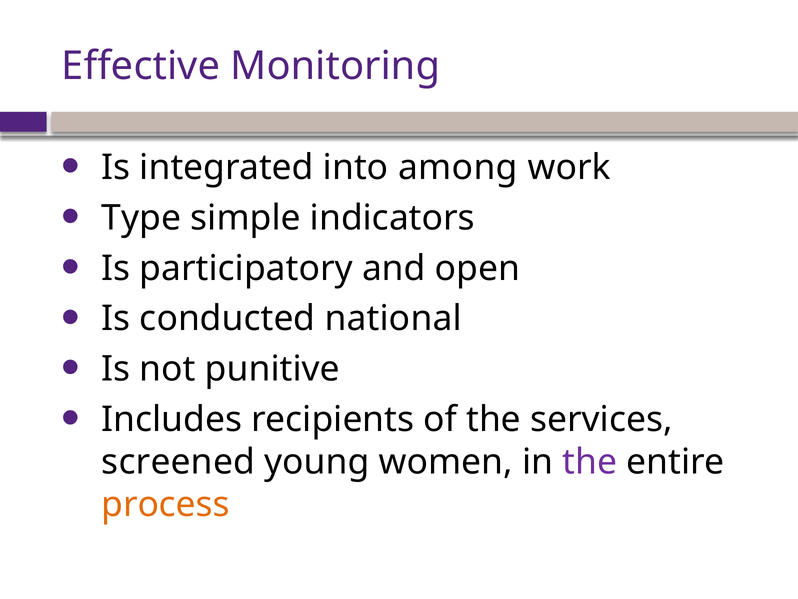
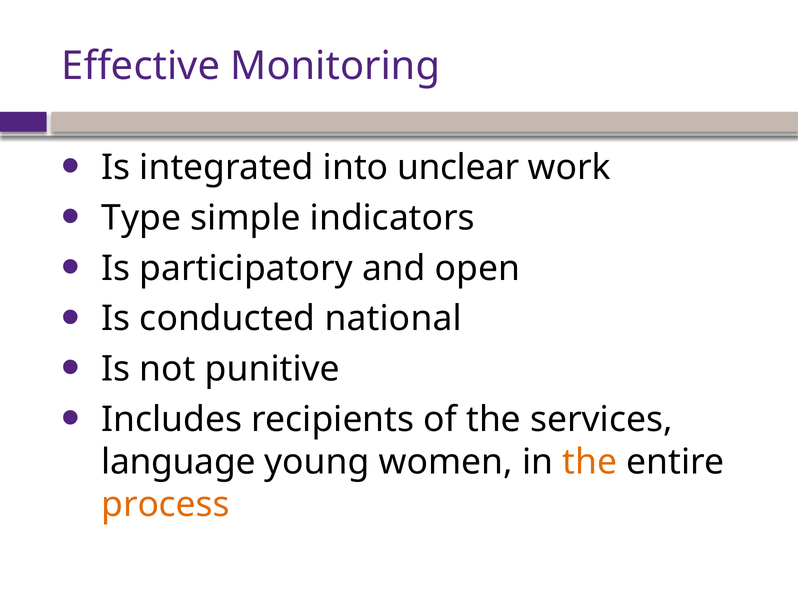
among: among -> unclear (458, 167)
screened: screened -> language (178, 462)
the colour: purple -> orange (590, 462)
